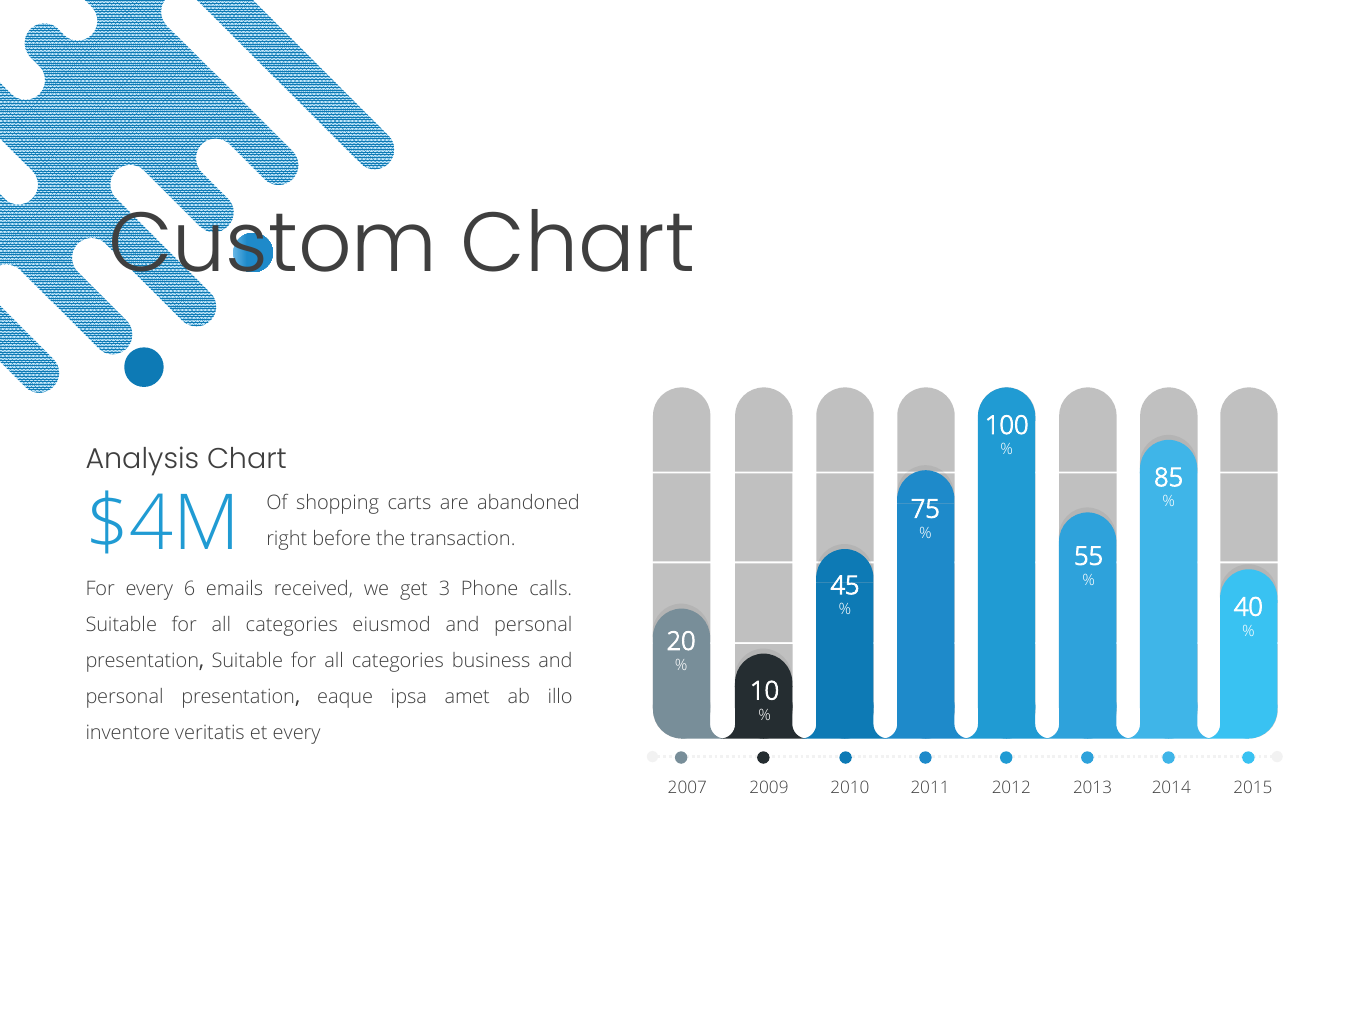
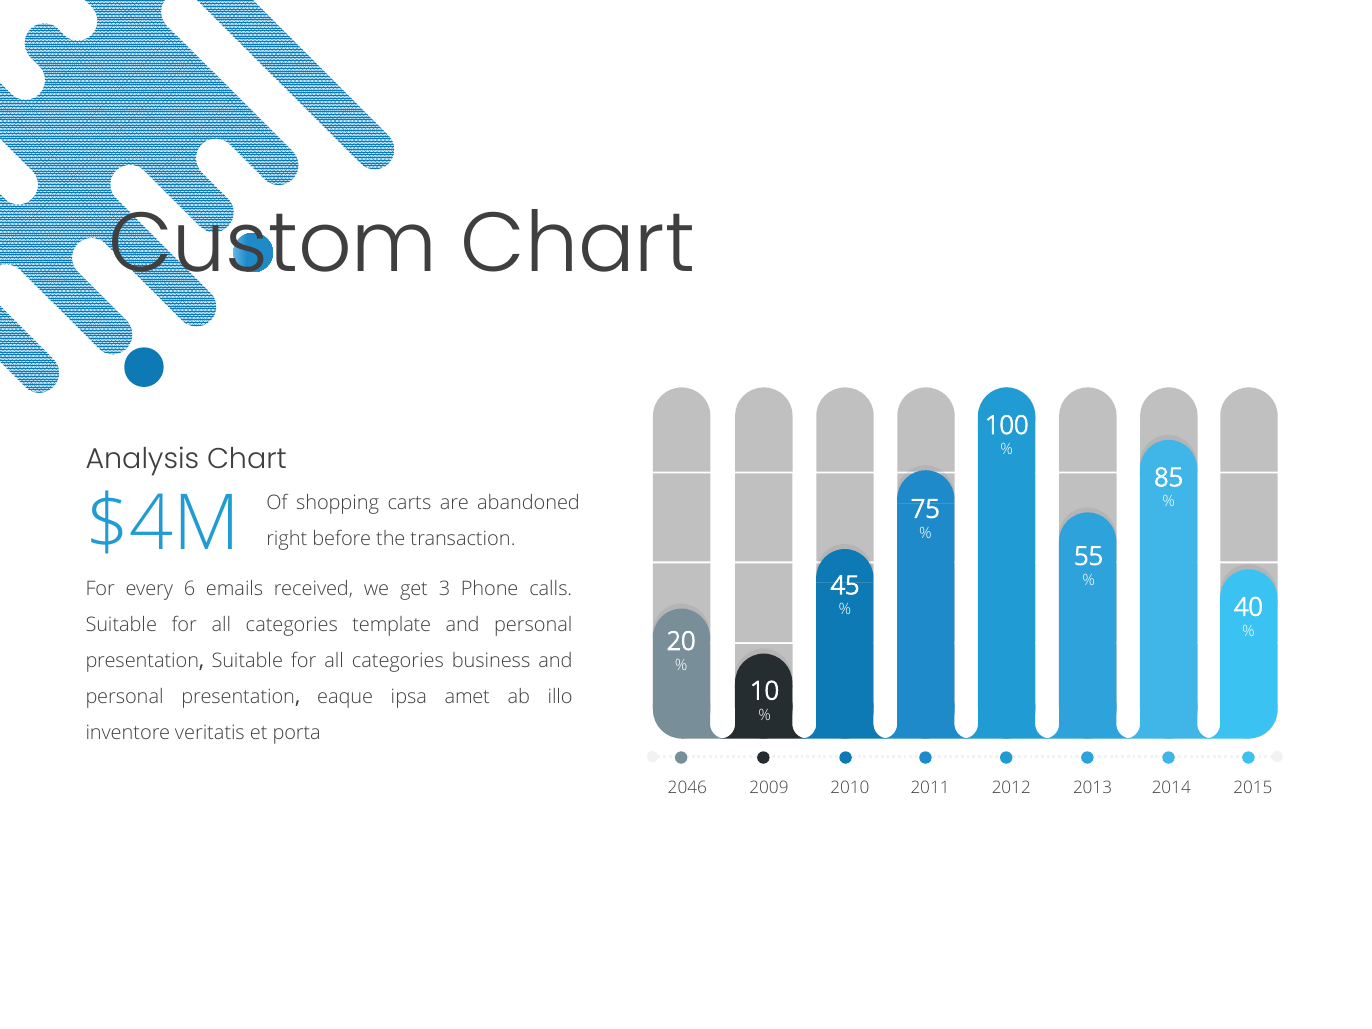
eiusmod: eiusmod -> template (392, 625)
et every: every -> porta (297, 732)
2007: 2007 -> 2046 (687, 787)
